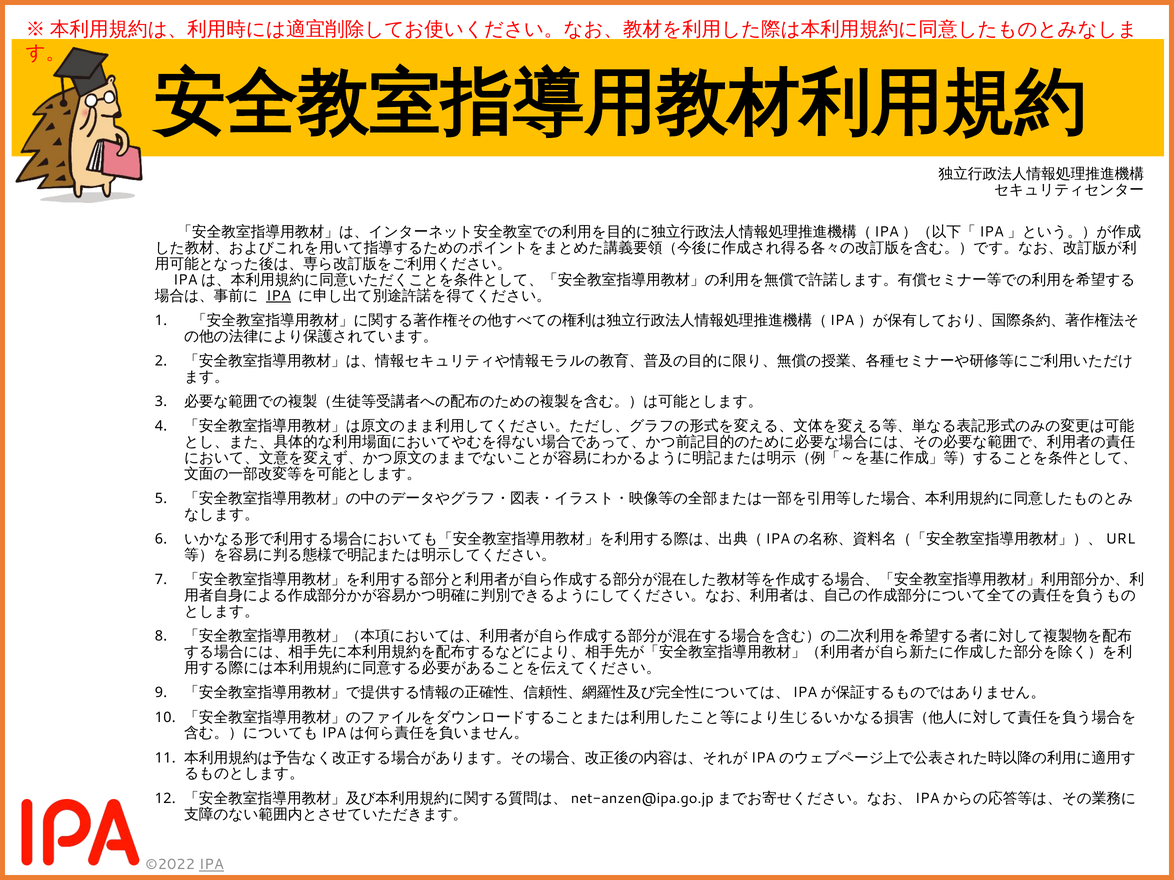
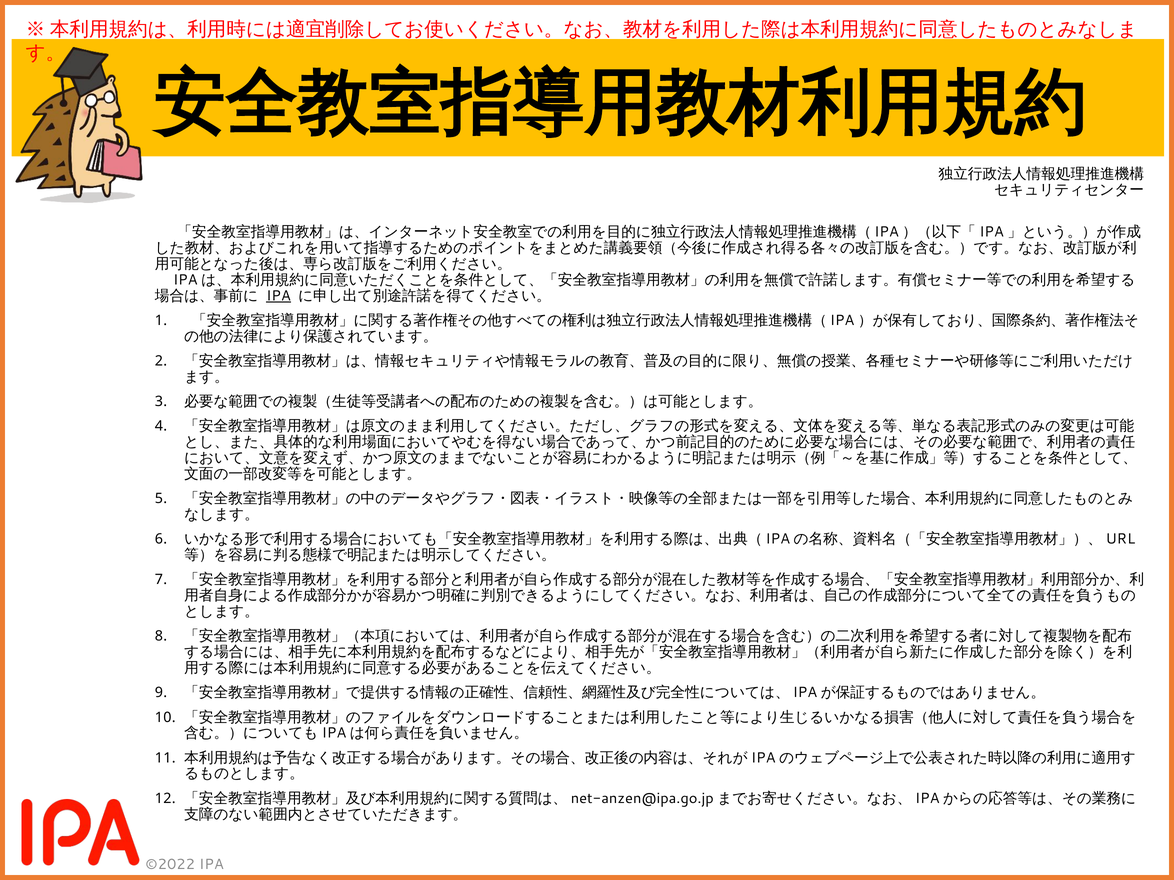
IPA underline: present -> none (211, 865)
